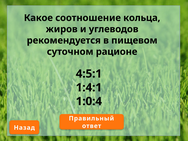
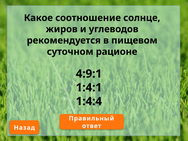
кольца: кольца -> солнце (142, 18)
4:5:1: 4:5:1 -> 4:9:1 (89, 74)
1:0:4: 1:0:4 -> 1:4:4 (89, 101)
